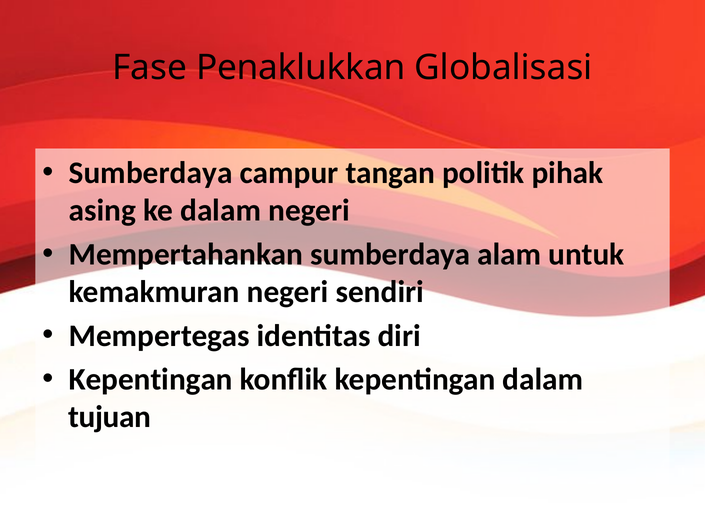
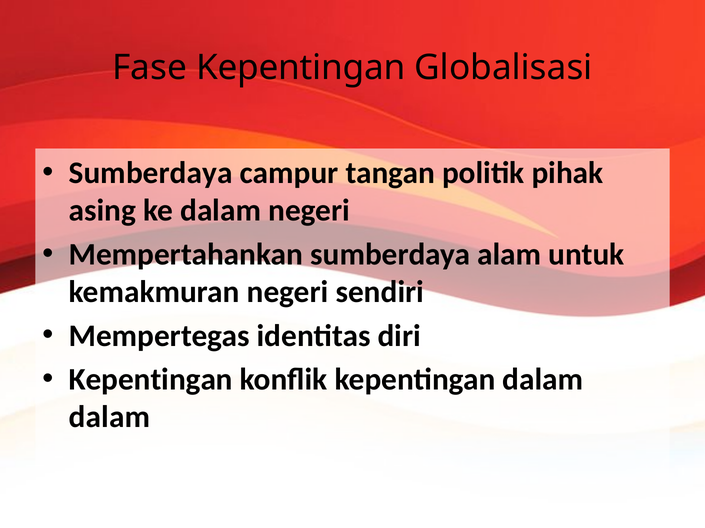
Fase Penaklukkan: Penaklukkan -> Kepentingan (301, 68)
tujuan: tujuan -> dalam (110, 418)
